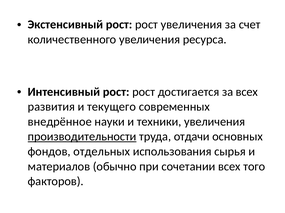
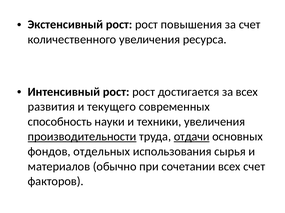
рост увеличения: увеличения -> повышения (191, 25)
внедрённое: внедрённое -> способность (60, 122)
отдачи underline: none -> present (192, 137)
всех того: того -> счет (254, 167)
